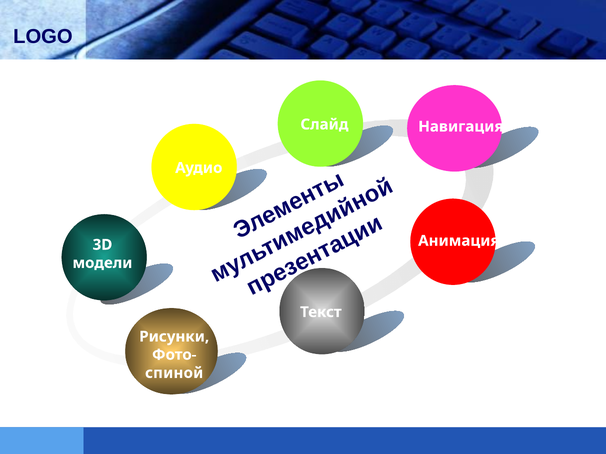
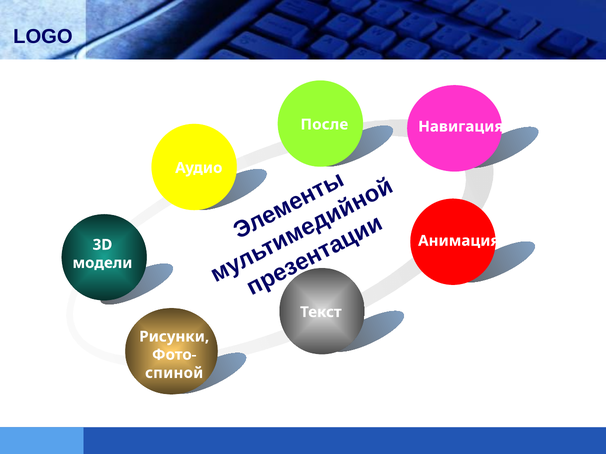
Слайд: Слайд -> После (324, 125)
